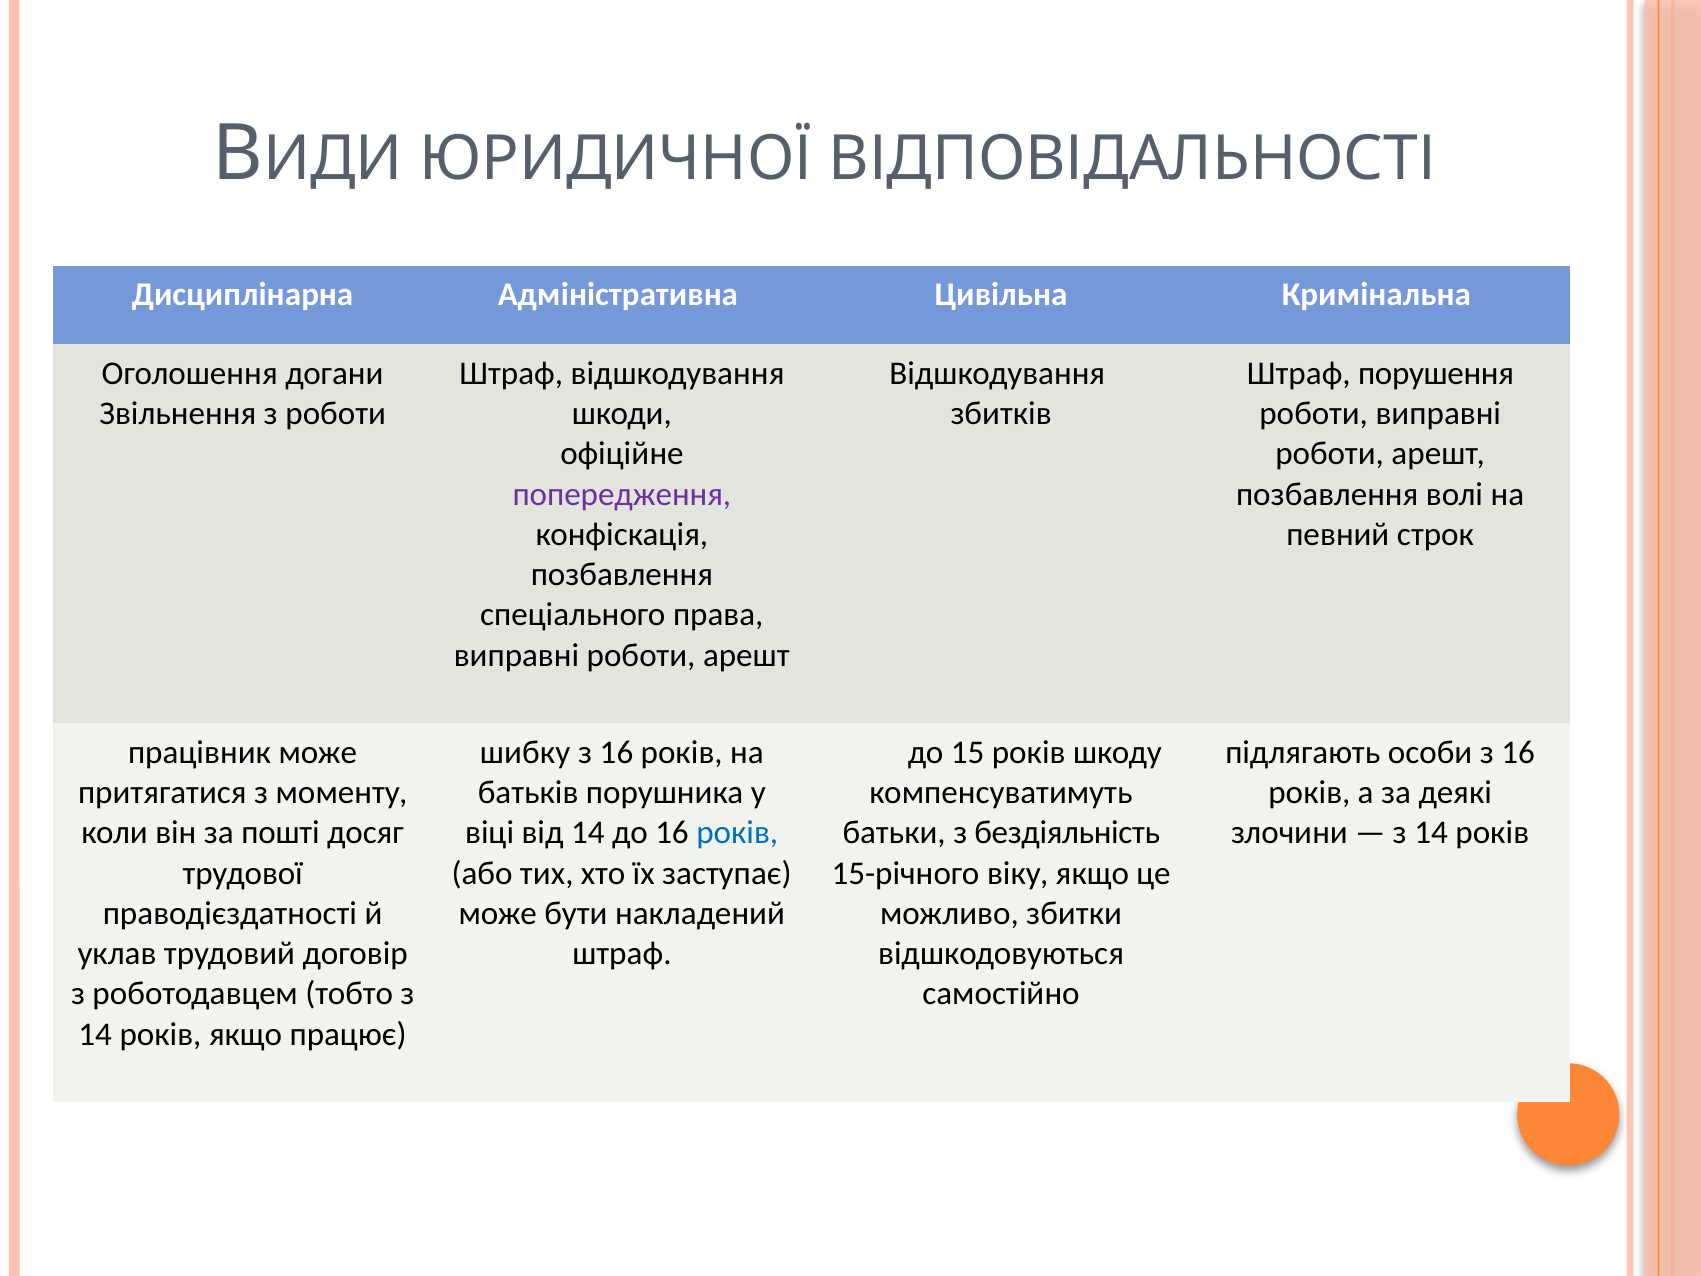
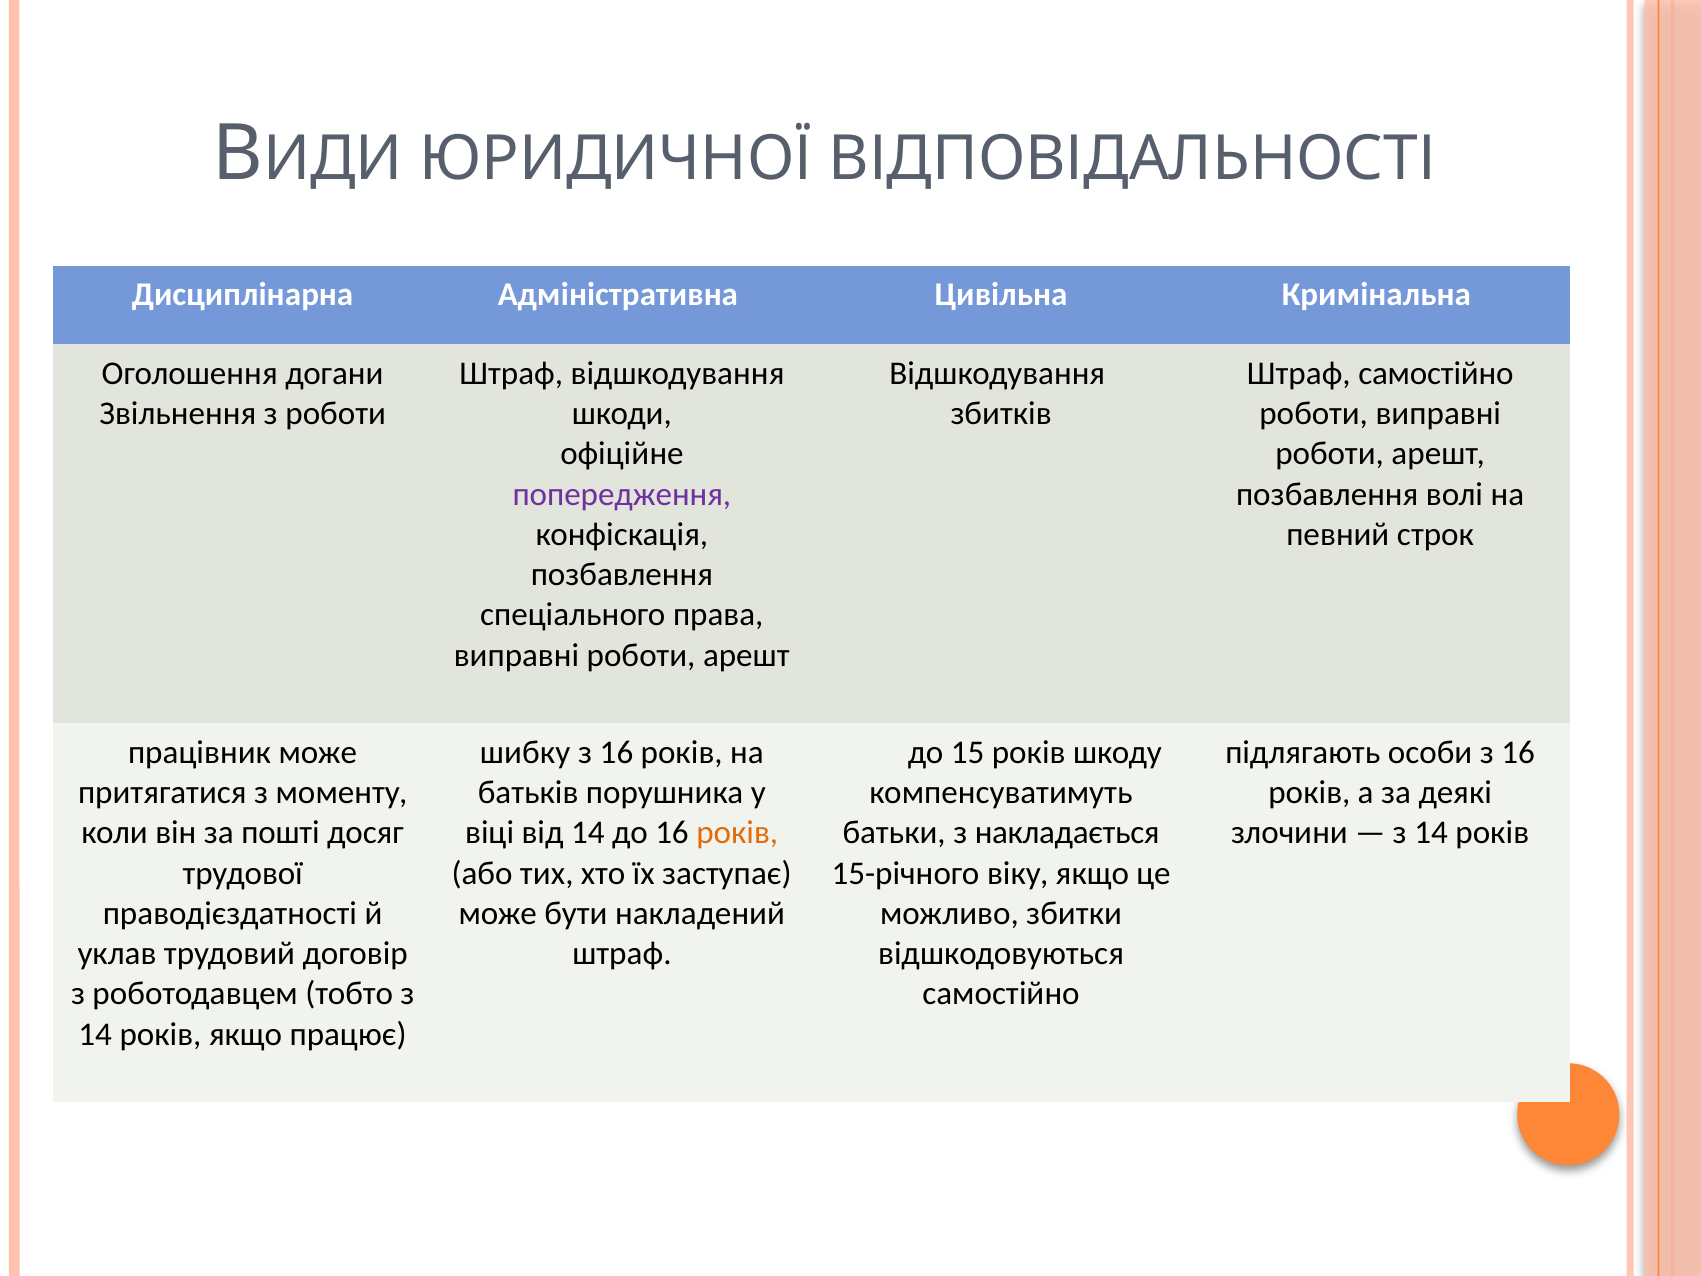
Штраф порушення: порушення -> самостійно (1436, 373)
років colour: blue -> orange (737, 833)
бездіяльність: бездіяльність -> накладається (1067, 833)
